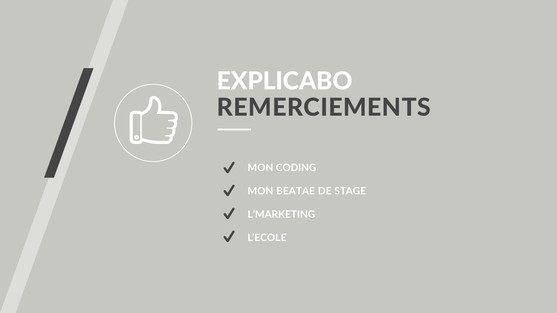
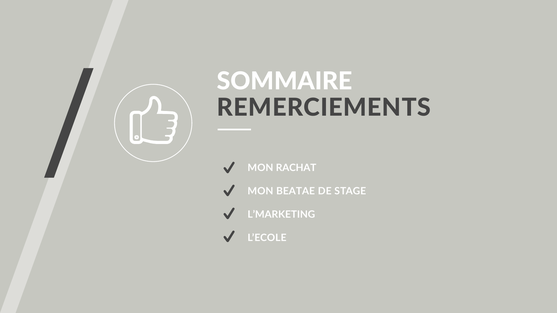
EXPLICABO: EXPLICABO -> SOMMAIRE (285, 81)
CODING: CODING -> RACHAT (296, 168)
